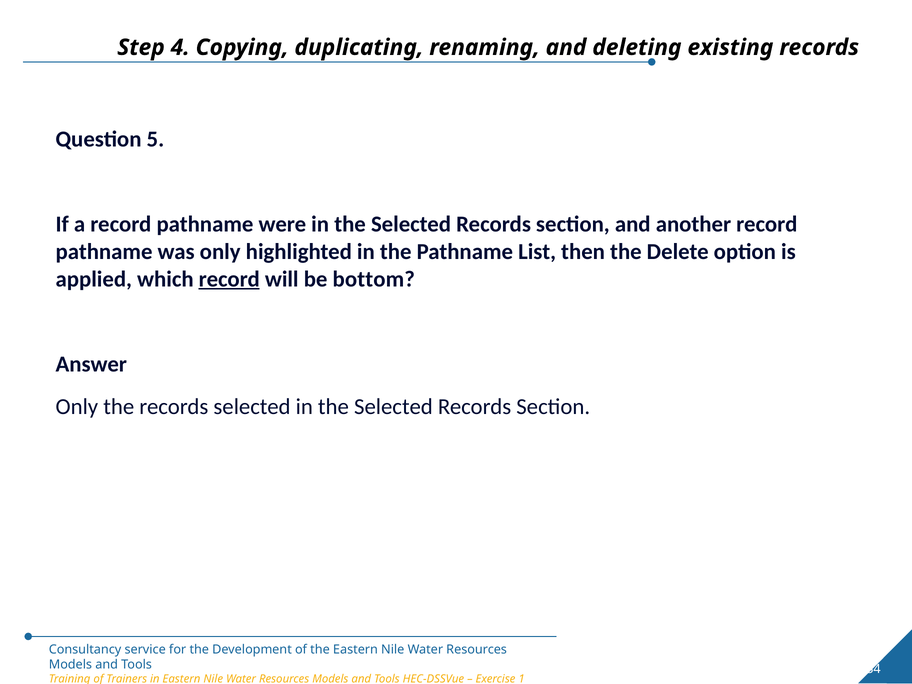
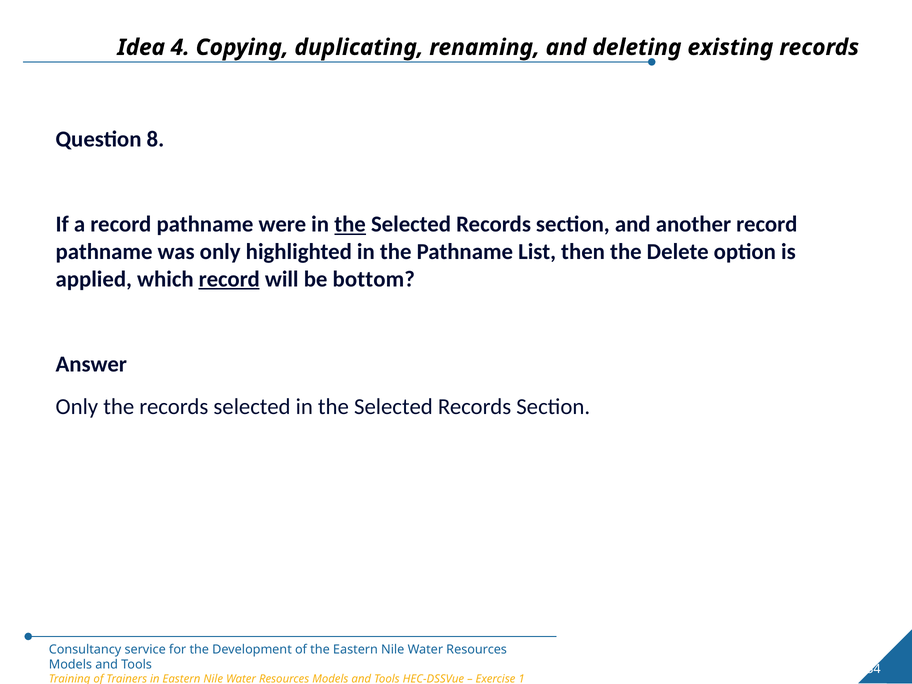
Step: Step -> Idea (141, 47)
5: 5 -> 8 (155, 139)
the underline: none -> present (350, 224)
